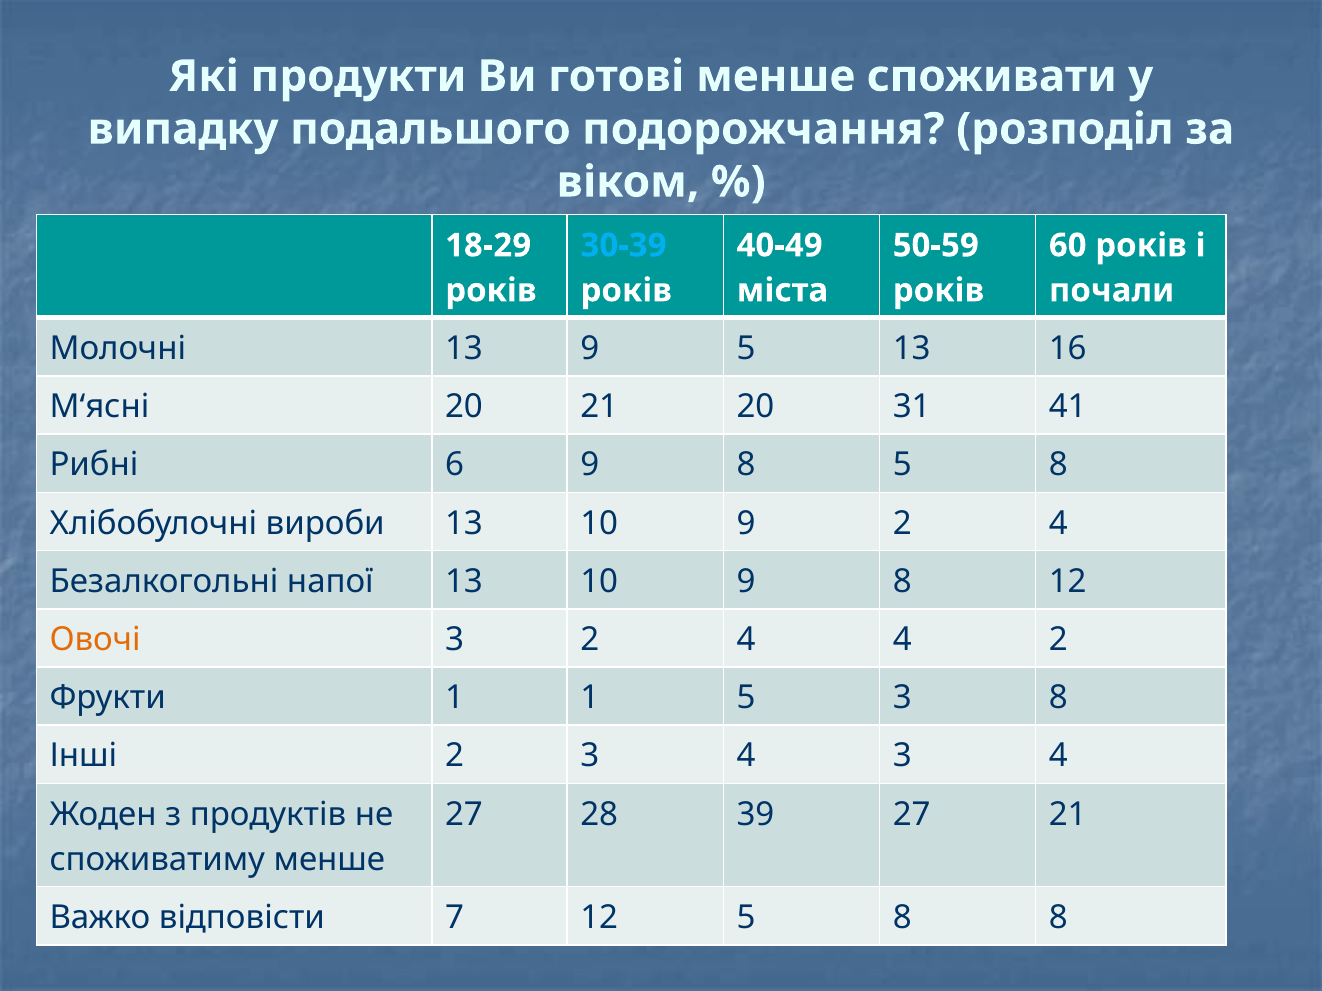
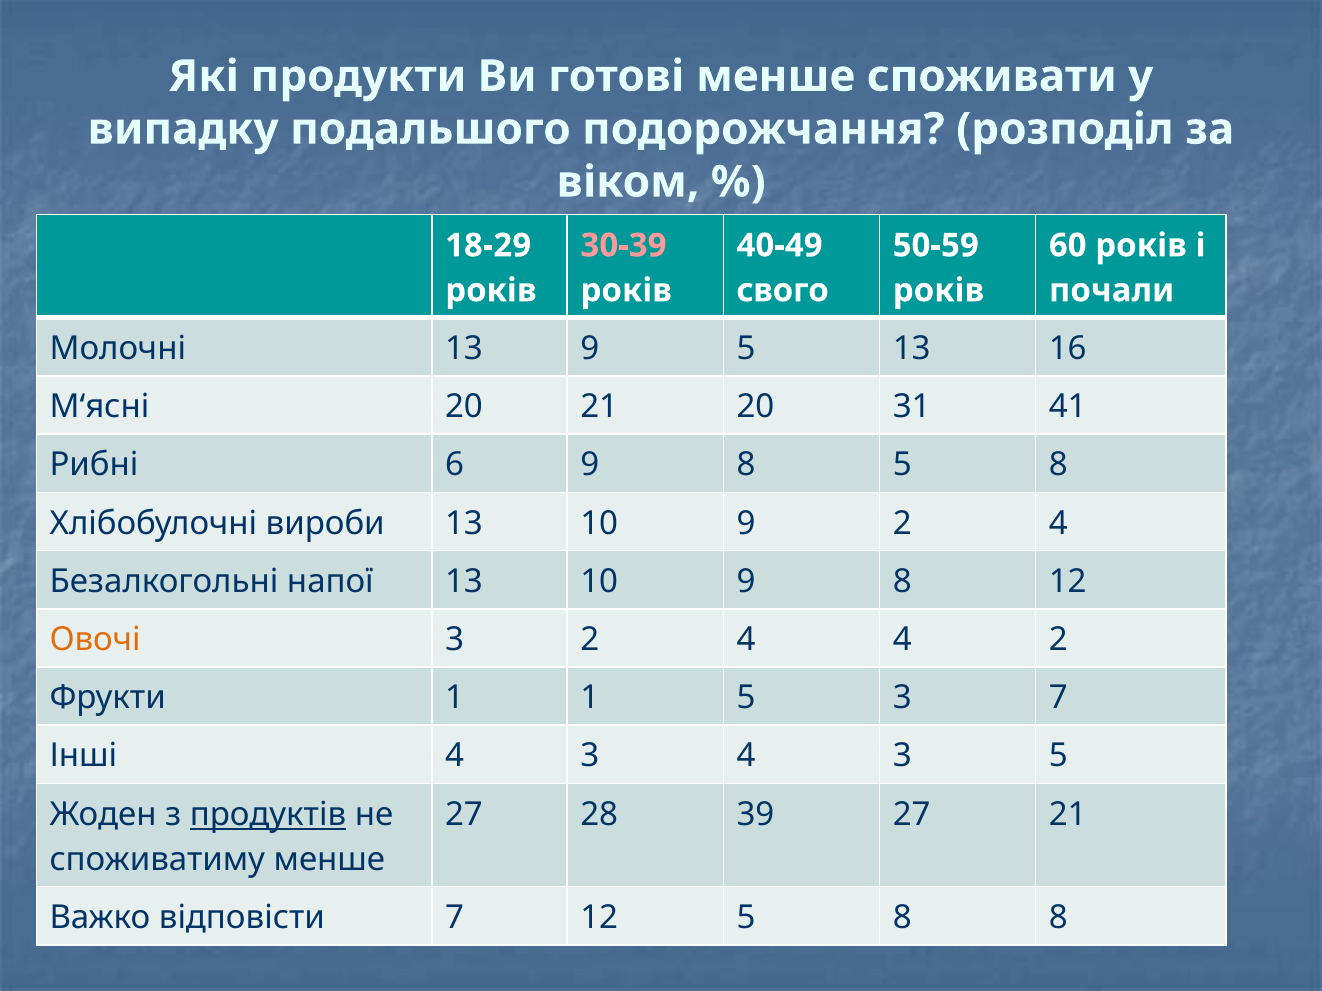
30-39 colour: light blue -> pink (624, 246)
міста: міста -> свого (783, 291)
3 8: 8 -> 7 (1058, 698)
Інші 2: 2 -> 4 (455, 756)
4 3 4: 4 -> 5 (1058, 756)
продуктів underline: none -> present (268, 815)
